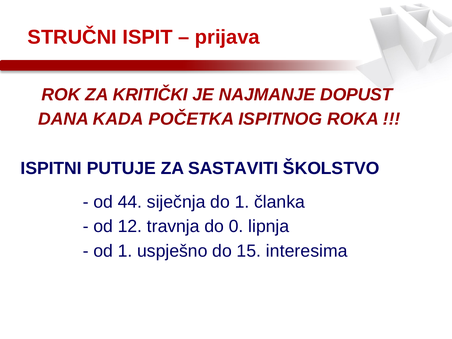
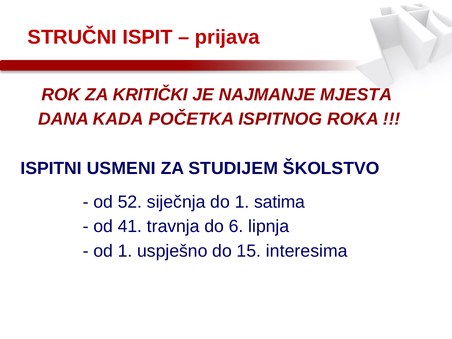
DOPUST: DOPUST -> MJESTA (356, 95)
PUTUJE: PUTUJE -> USMENI (121, 168)
SASTAVITI: SASTAVITI -> STUDIJEM (233, 168)
44: 44 -> 52 (130, 202)
članka: članka -> satima (280, 202)
12: 12 -> 41 (130, 226)
0: 0 -> 6 (236, 226)
